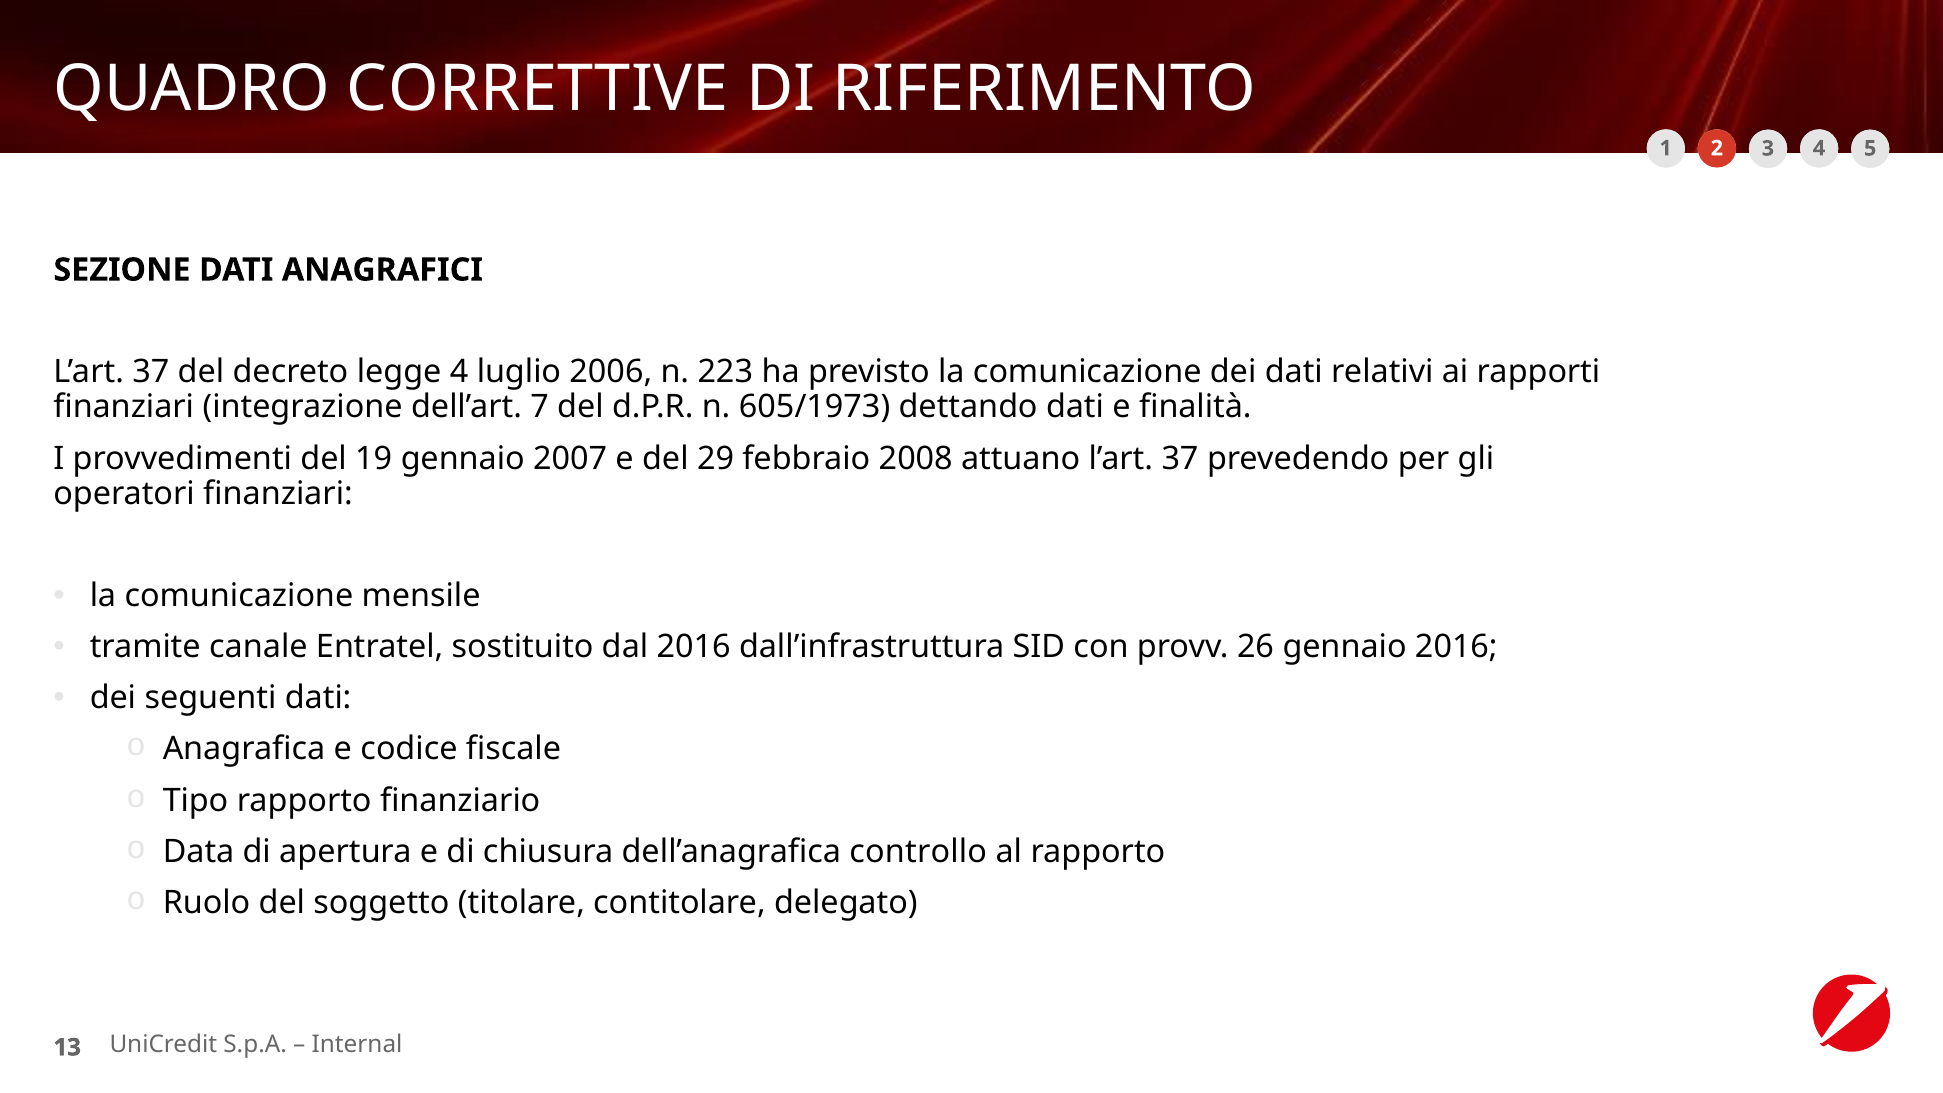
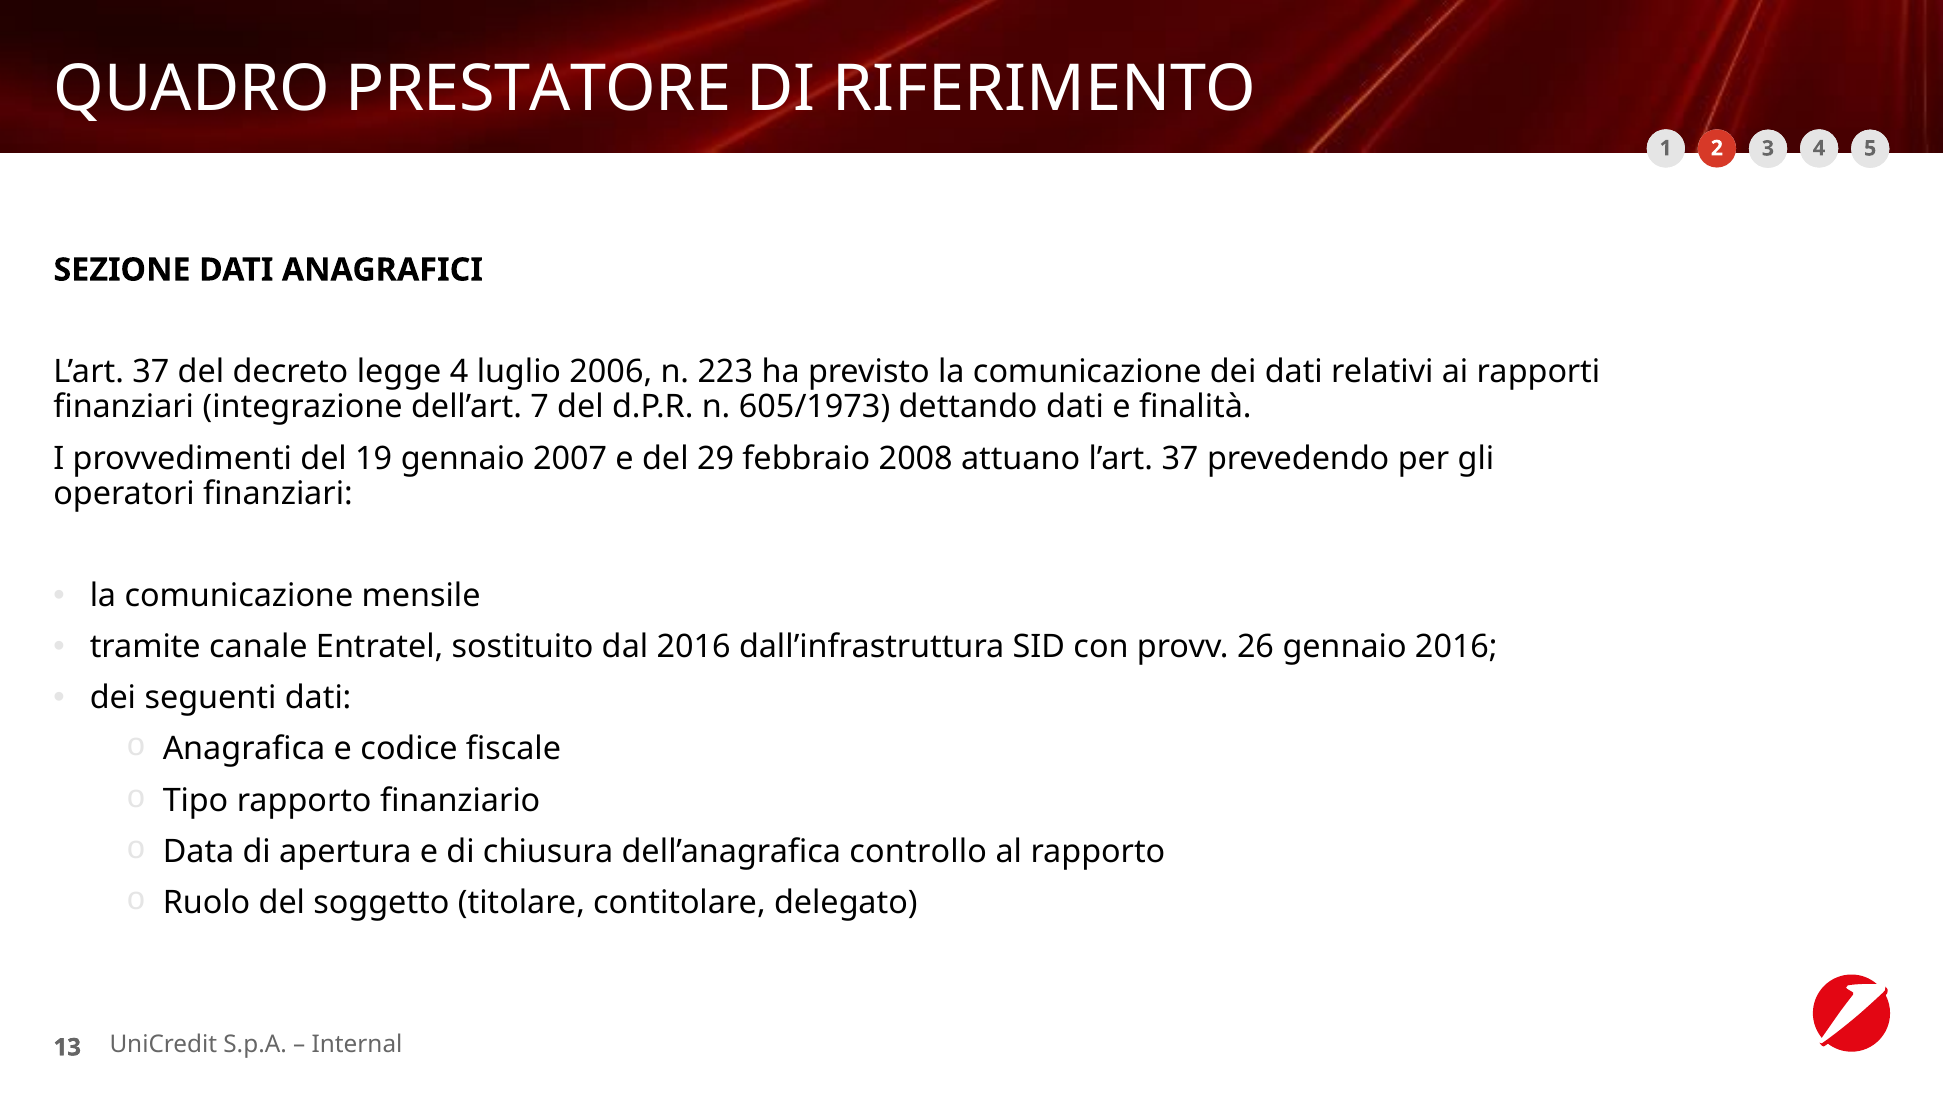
CORRETTIVE: CORRETTIVE -> PRESTATORE (539, 89)
